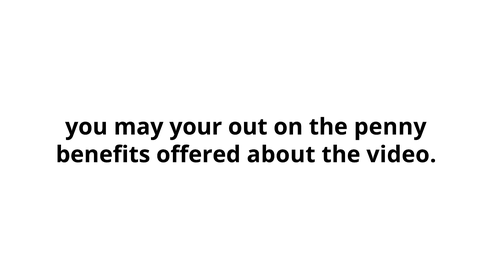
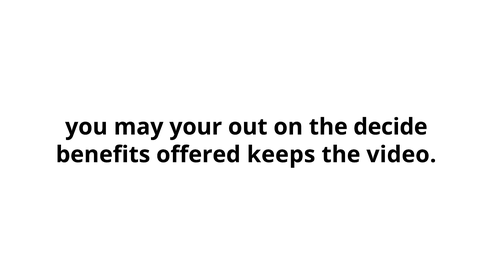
penny: penny -> decide (390, 127)
about: about -> keeps (281, 154)
